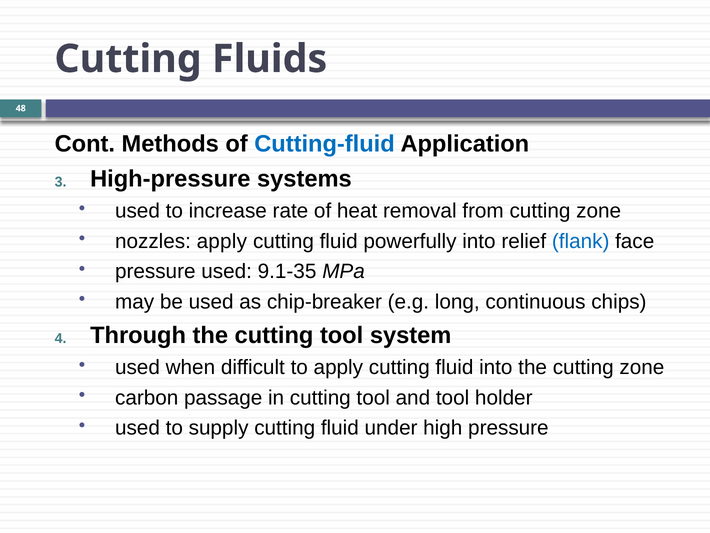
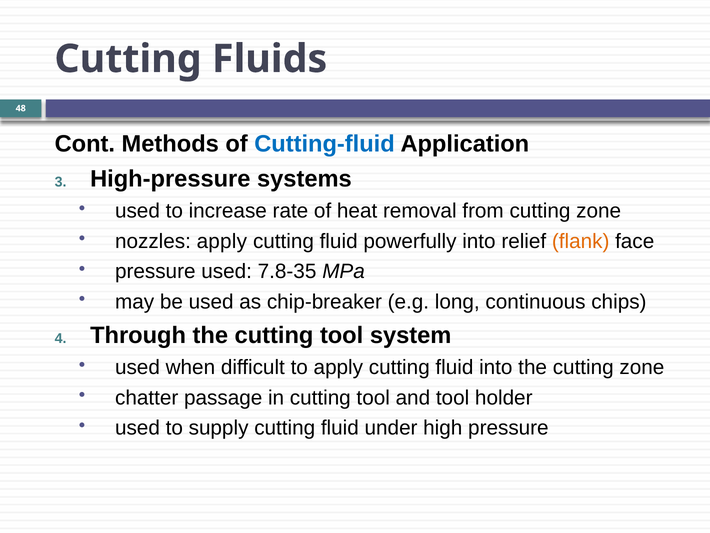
flank colour: blue -> orange (581, 241)
9.1-35: 9.1-35 -> 7.8-35 (287, 271)
carbon: carbon -> chatter (147, 397)
